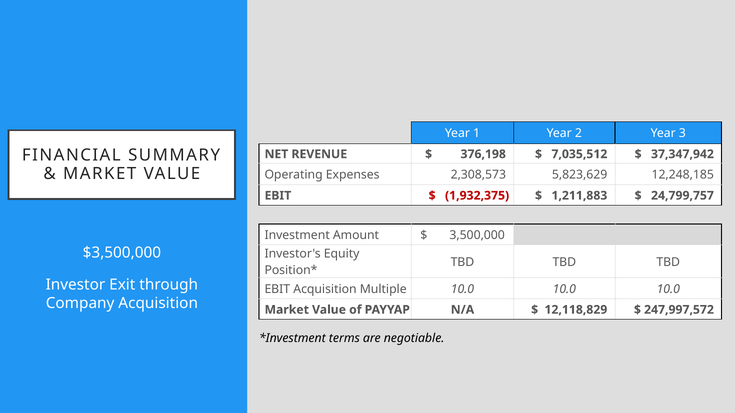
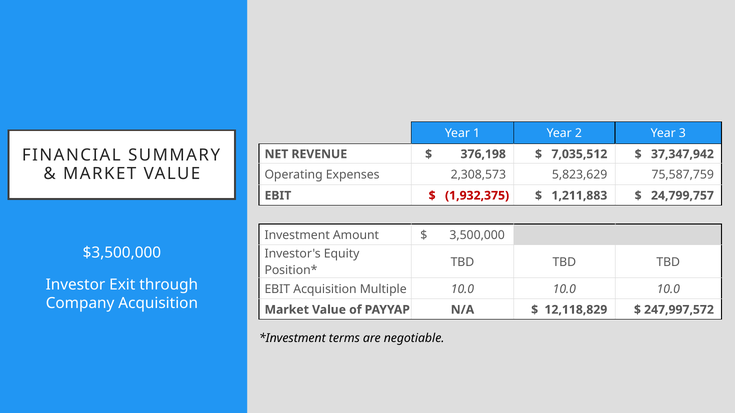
12,248,185: 12,248,185 -> 75,587,759 (683, 175)
